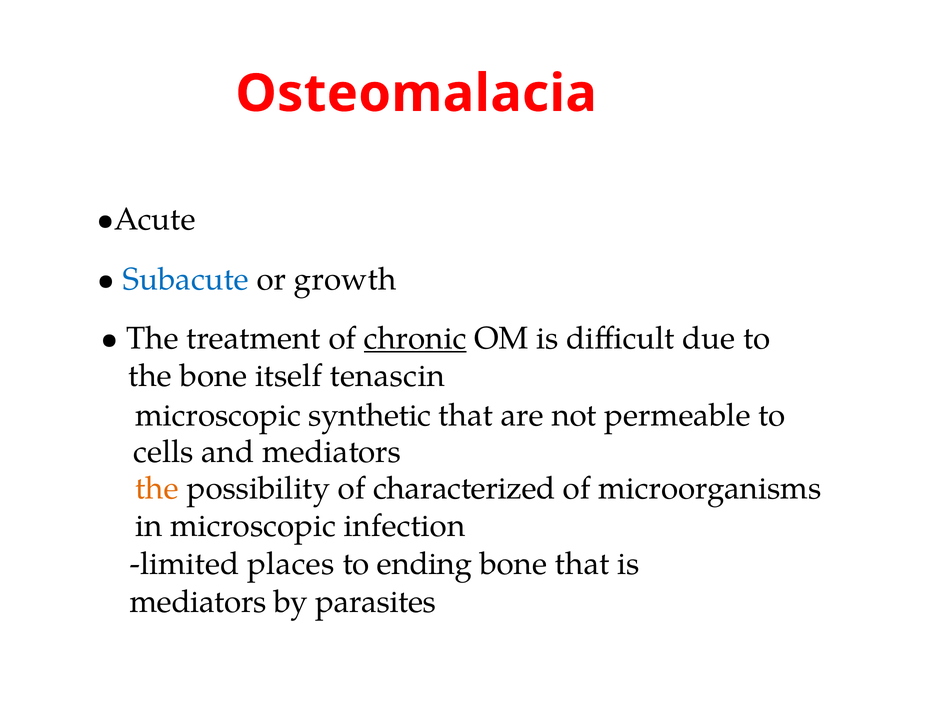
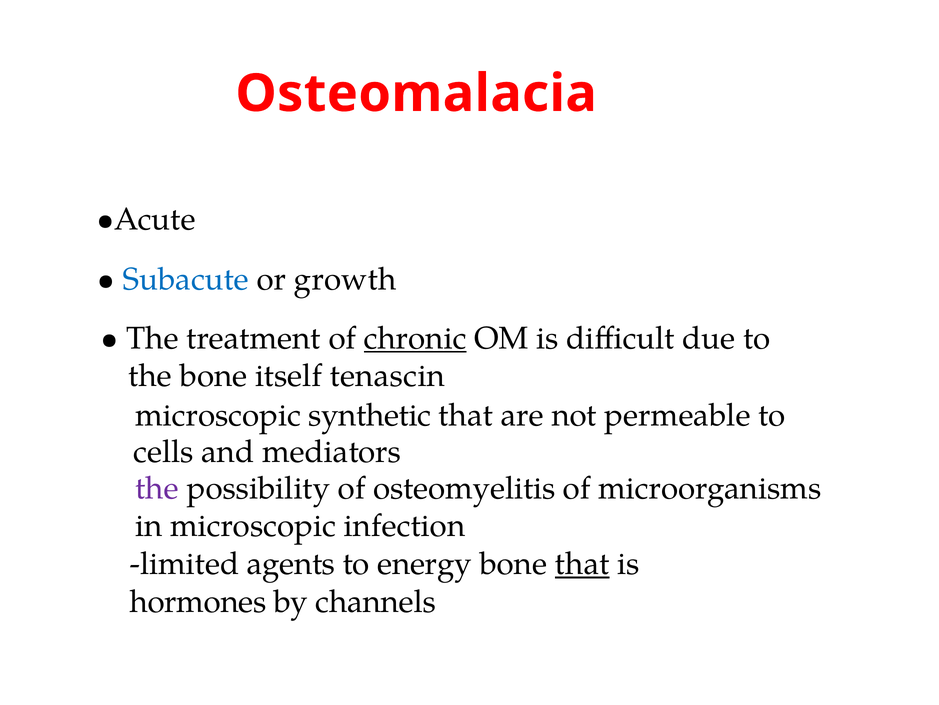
the colour: orange -> purple (157, 488)
characterized: characterized -> osteomyelitis (464, 488)
places: places -> agents (291, 563)
ending: ending -> energy (425, 563)
that underline: none -> present (582, 563)
mediators: mediators -> hormones (198, 601)
parasites: parasites -> channels (376, 601)
